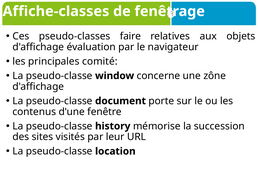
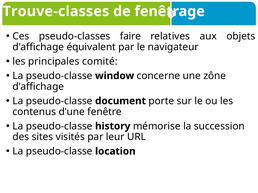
Affiche-classes: Affiche-classes -> Trouve-classes (56, 11)
évaluation: évaluation -> équivalent (91, 47)
